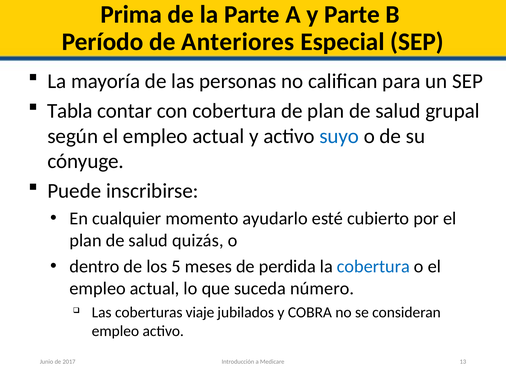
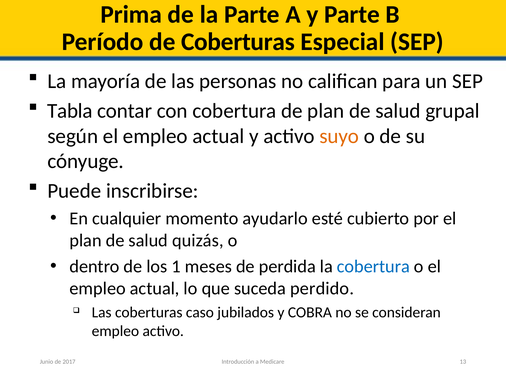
de Anteriores: Anteriores -> Coberturas (238, 42)
suyo colour: blue -> orange (339, 136)
5: 5 -> 1 (176, 267)
número: número -> perdido (322, 289)
viaje: viaje -> caso (200, 313)
